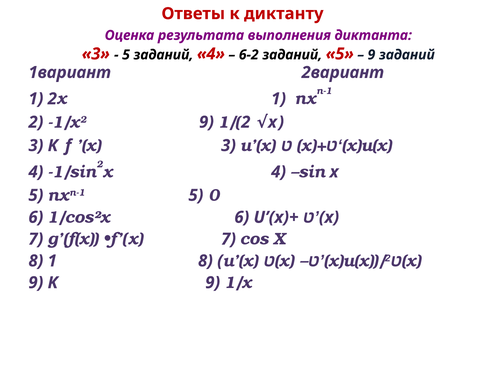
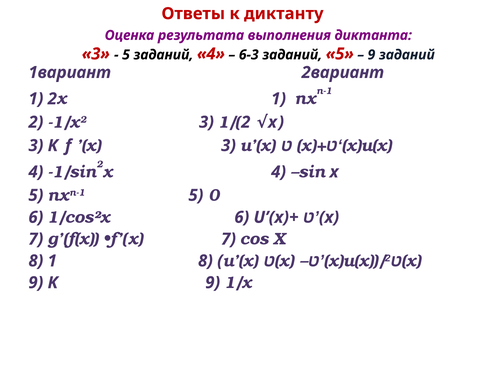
6-2: 6-2 -> 6-3 (249, 55)
-1/x2 9: 9 -> 3 (206, 122)
